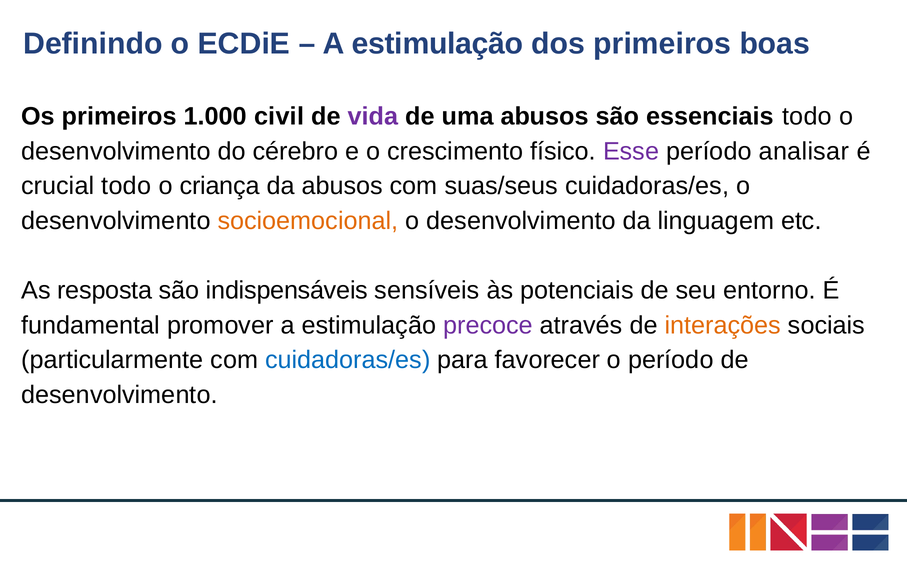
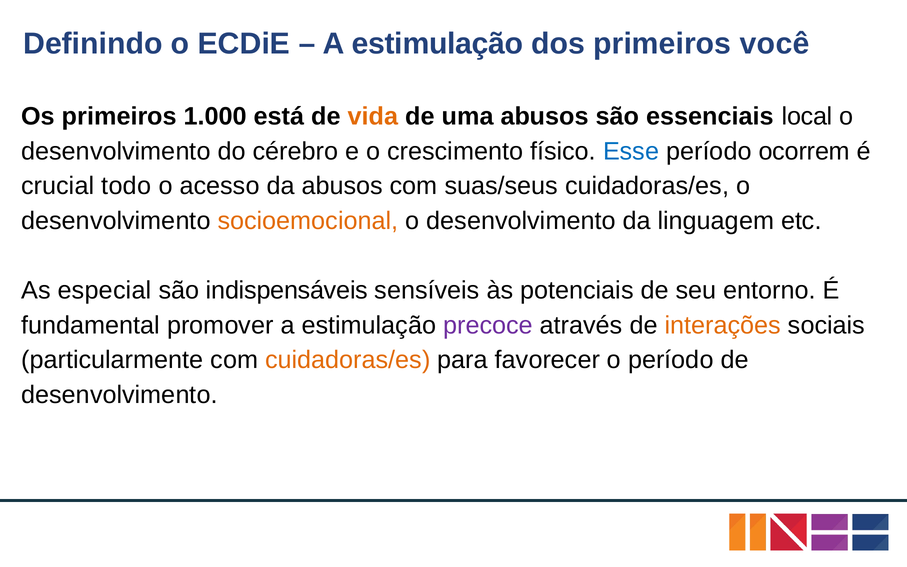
boas: boas -> você (775, 44)
civil: civil -> está (279, 117)
vida colour: purple -> orange (373, 117)
essenciais todo: todo -> local (807, 117)
Esse colour: purple -> blue (631, 151)
analisar: analisar -> ocorrem (804, 151)
criança: criança -> acesso (220, 186)
resposta: resposta -> especial (105, 290)
cuidadoras/es colour: blue -> orange (348, 360)
